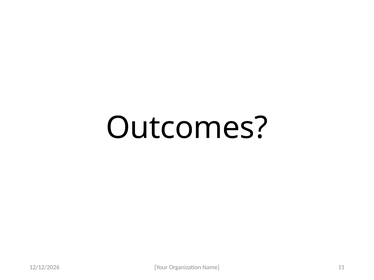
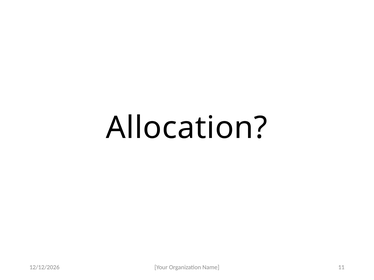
Outcomes: Outcomes -> Allocation (187, 128)
